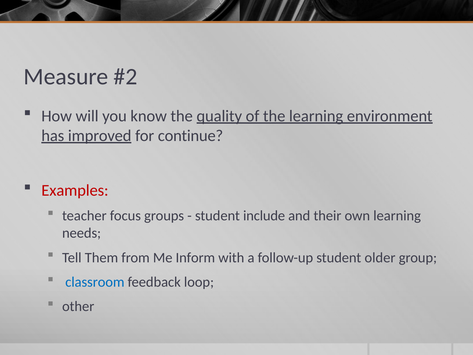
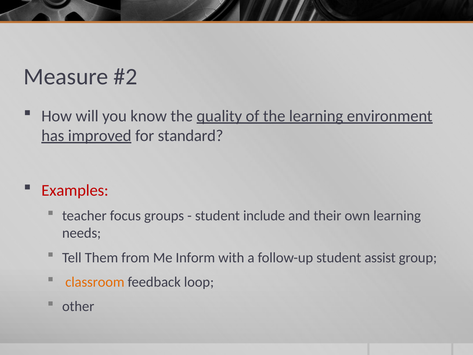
continue: continue -> standard (191, 136)
older: older -> assist (380, 257)
classroom colour: blue -> orange (95, 282)
